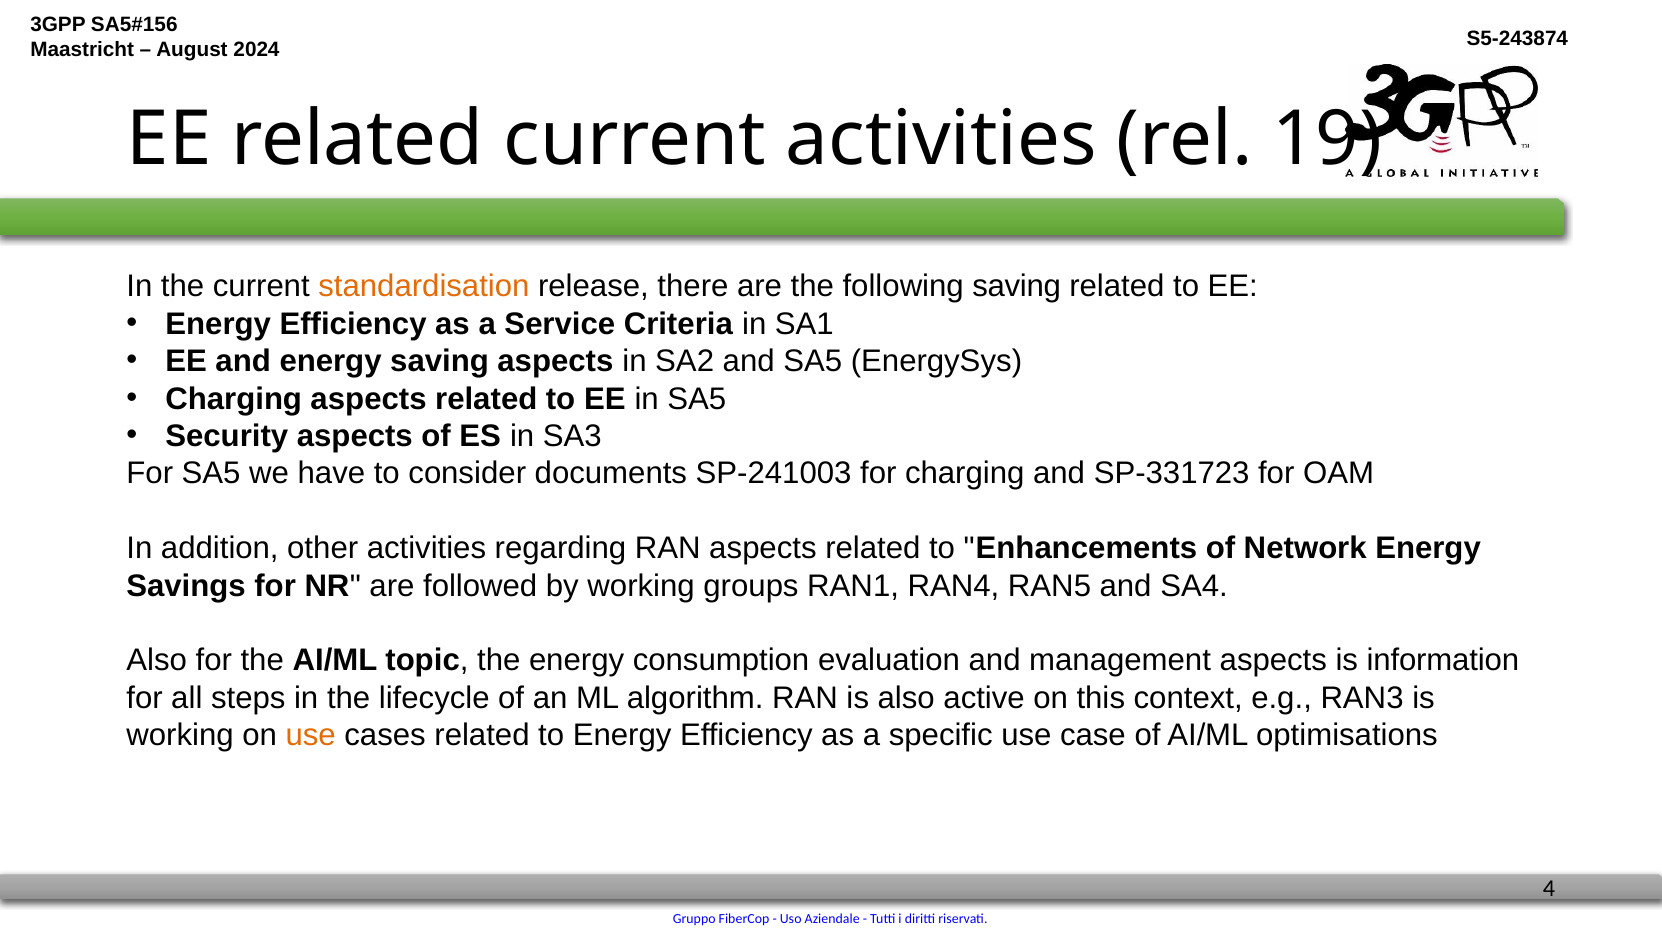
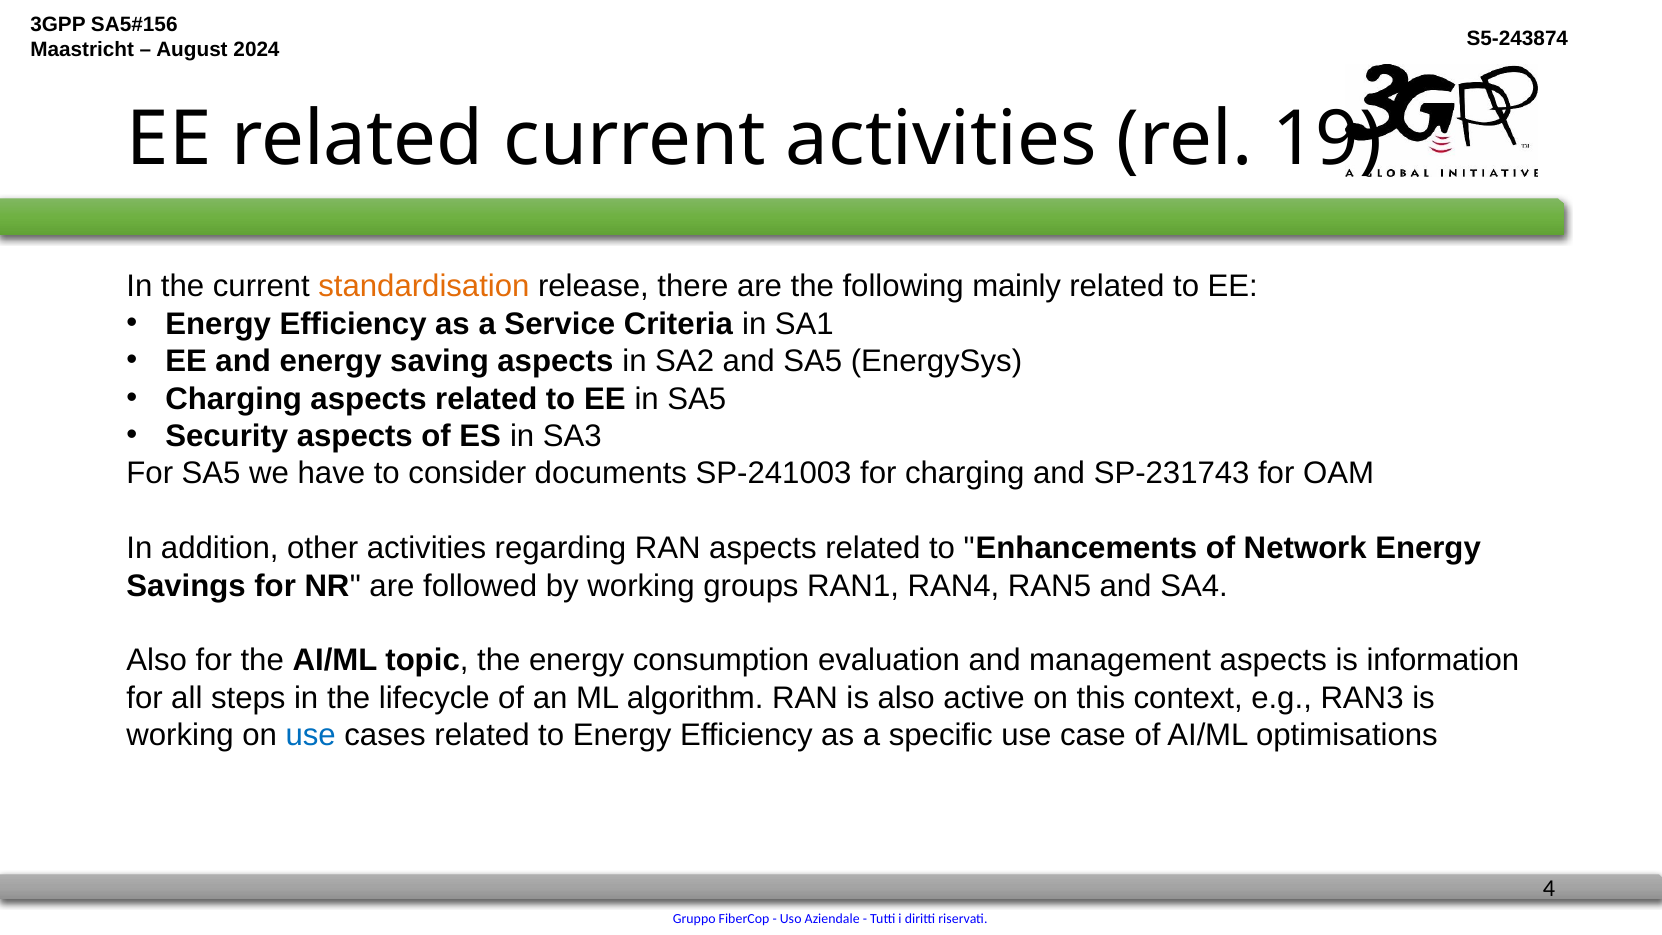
following saving: saving -> mainly (1017, 287)
SP-331723: SP-331723 -> SP-231743 (1172, 473)
use colour: orange -> blue (311, 735)
